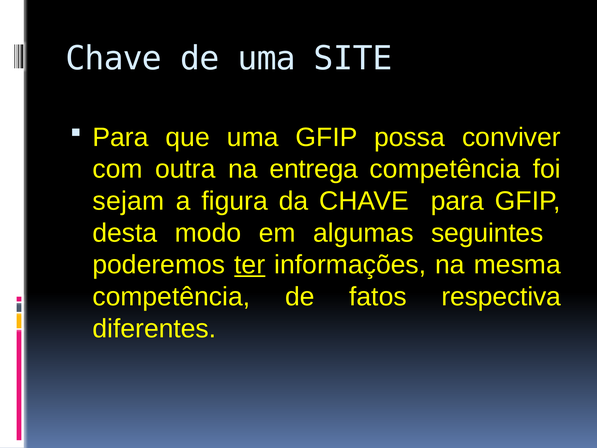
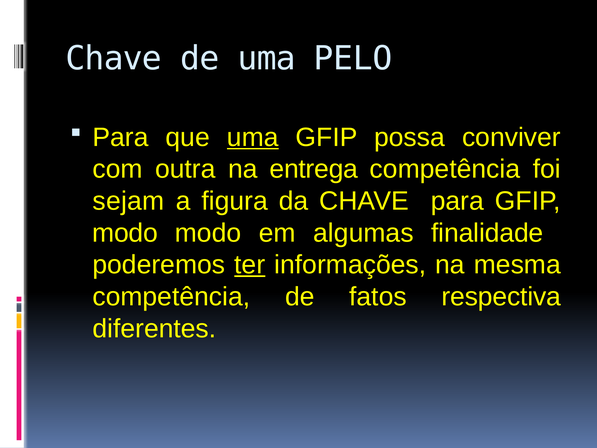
SITE: SITE -> PELO (353, 59)
uma underline: none -> present (253, 137)
desta: desta -> modo (125, 233)
seguintes: seguintes -> finalidade (487, 233)
